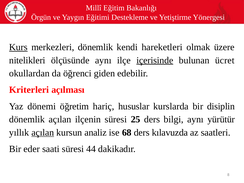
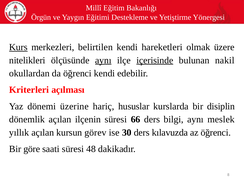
merkezleri dönemlik: dönemlik -> belirtilen (95, 47)
aynı underline: none -> present (103, 60)
ücret: ücret -> nakil (225, 60)
öğrenci giden: giden -> kendi (104, 73)
öğretim: öğretim -> üzerine (74, 106)
25: 25 -> 66 (136, 119)
yürütür: yürütür -> meslek (221, 119)
açılan underline: present -> none (43, 133)
analiz: analiz -> görev (95, 133)
68: 68 -> 30 (127, 133)
az saatleri: saatleri -> öğrenci (216, 133)
eder: eder -> göre (32, 149)
44: 44 -> 48 (91, 149)
